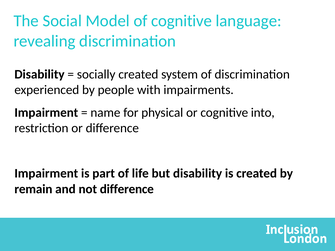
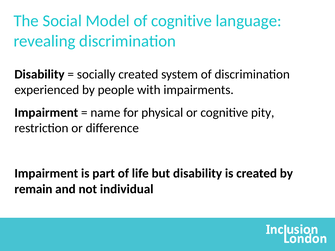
into: into -> pity (263, 113)
not difference: difference -> individual (127, 189)
